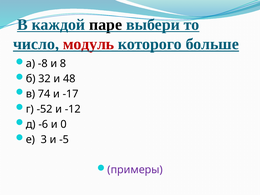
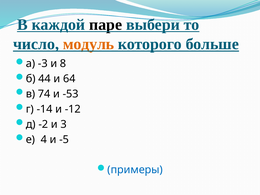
модуль colour: red -> orange (89, 44)
-8: -8 -> -3 (43, 64)
32: 32 -> 44 (45, 79)
48: 48 -> 64 (69, 79)
-17: -17 -> -53 (71, 94)
-52: -52 -> -14 (45, 109)
-6: -6 -> -2 (43, 124)
0: 0 -> 3 (64, 124)
3: 3 -> 4 (44, 139)
примеры colour: purple -> blue (135, 170)
